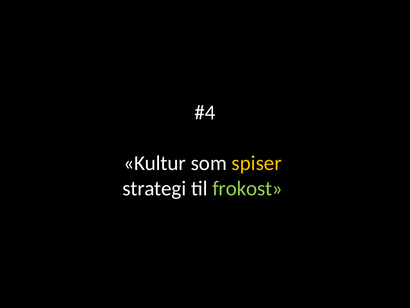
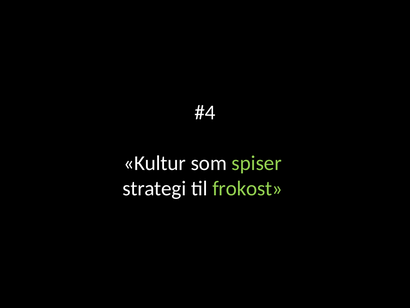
spiser colour: yellow -> light green (257, 163)
